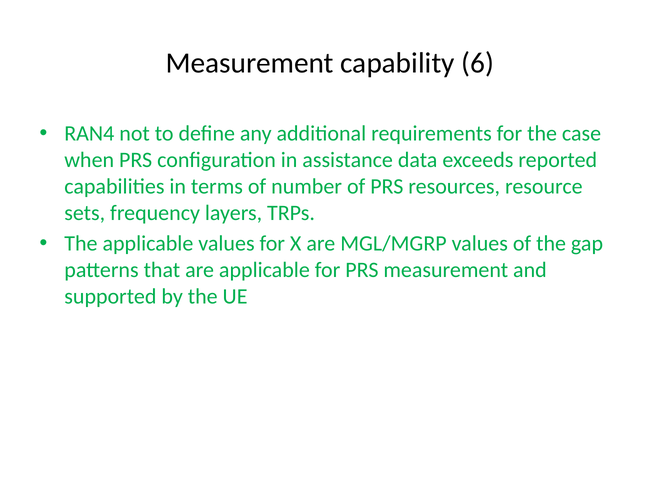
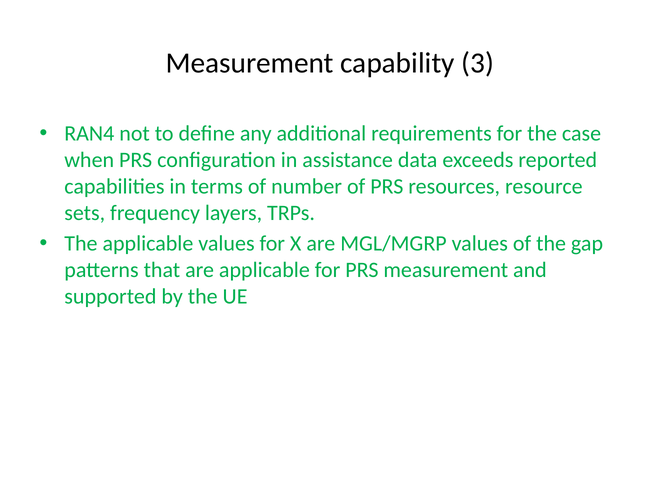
6: 6 -> 3 (478, 63)
